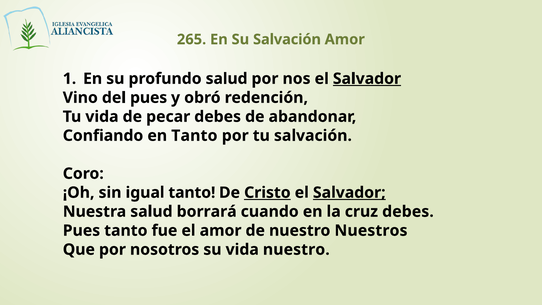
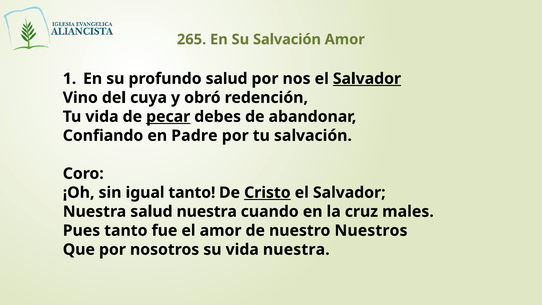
del pues: pues -> cuya (149, 98)
pecar underline: none -> present (168, 117)
en Tanto: Tanto -> Padre (194, 136)
Salvador underline: present -> none (349, 193)
salud borrará: borrará -> nuestra (207, 211)
cruz debes: debes -> males (408, 211)
vida nuestro: nuestro -> nuestra (296, 249)
